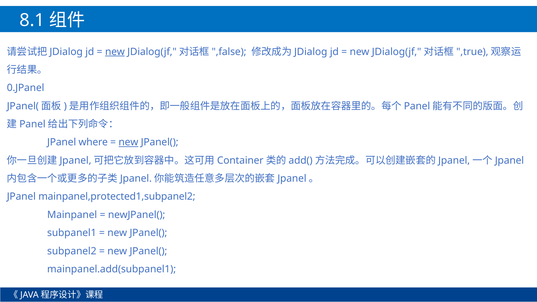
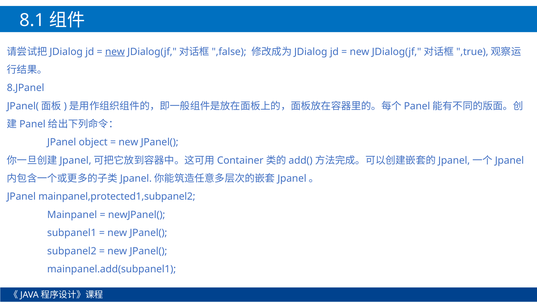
0.JPanel: 0.JPanel -> 8.JPanel (26, 88)
where: where -> object (93, 142)
new underline: present -> none (128, 142)
